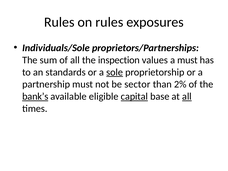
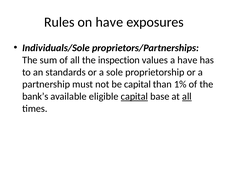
on rules: rules -> have (109, 22)
a must: must -> have (187, 60)
sole underline: present -> none (115, 72)
be sector: sector -> capital (138, 84)
2%: 2% -> 1% (180, 84)
bank’s underline: present -> none (35, 96)
